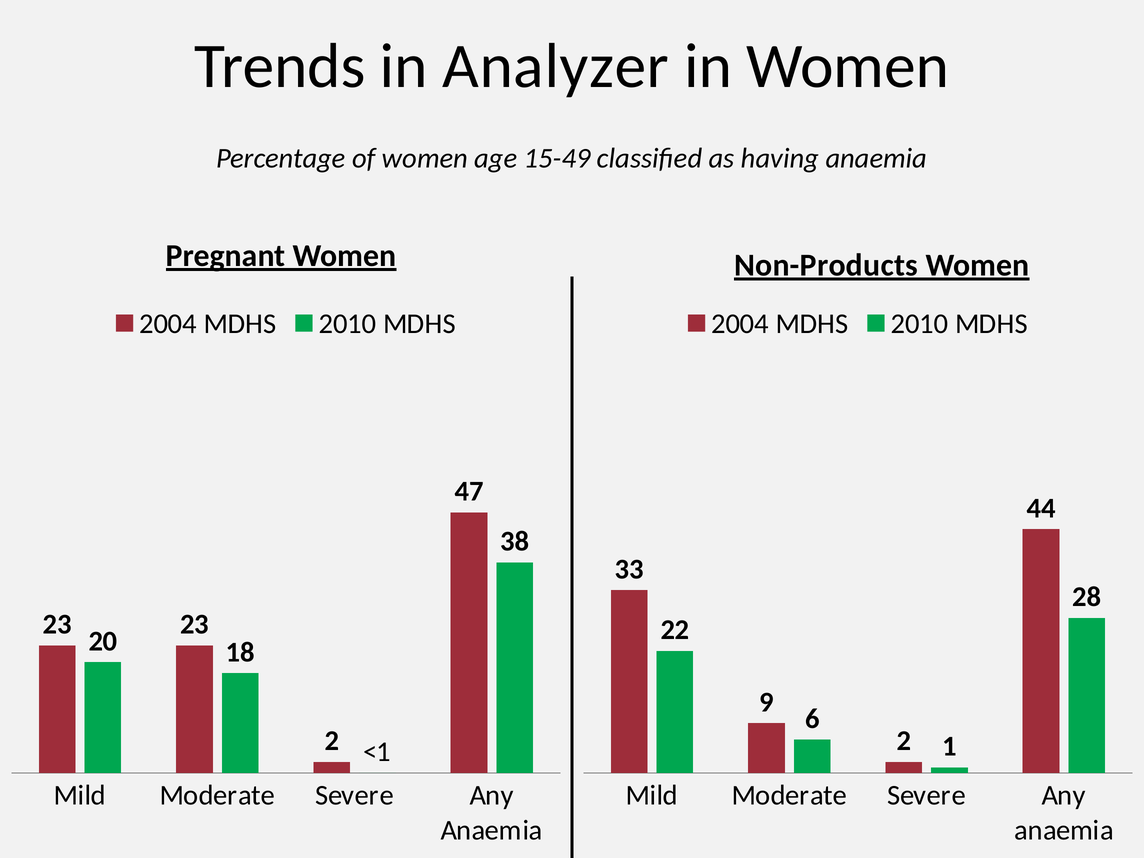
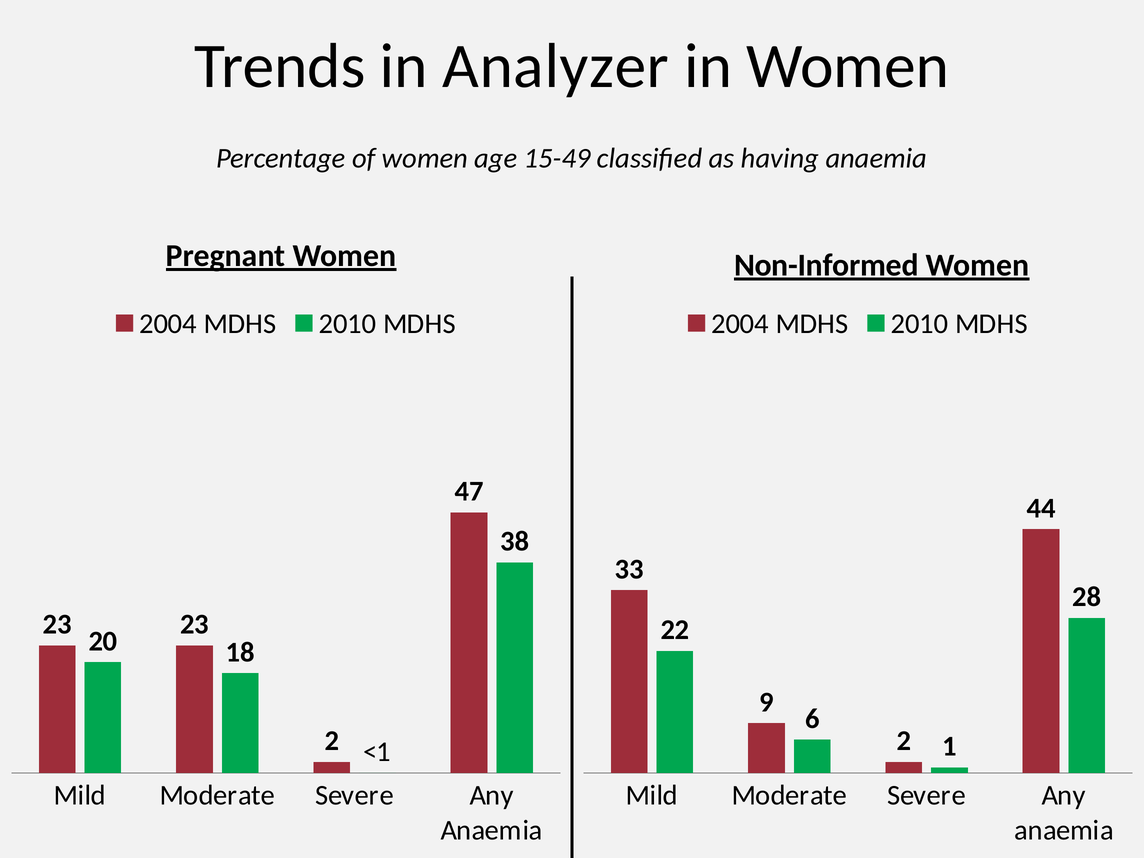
Non-Products: Non-Products -> Non-Informed (826, 265)
